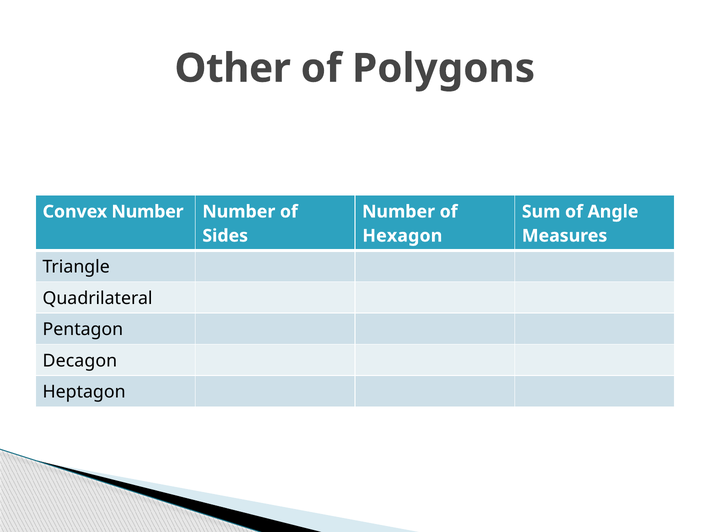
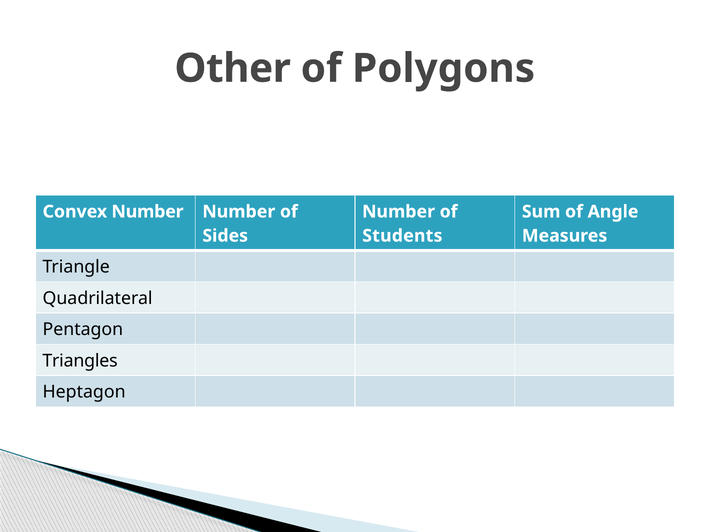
Hexagon: Hexagon -> Students (402, 236)
Decagon: Decagon -> Triangles (80, 361)
